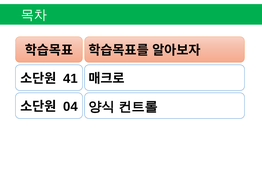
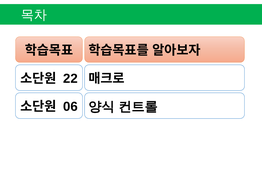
41: 41 -> 22 (70, 79)
04: 04 -> 06 (70, 107)
